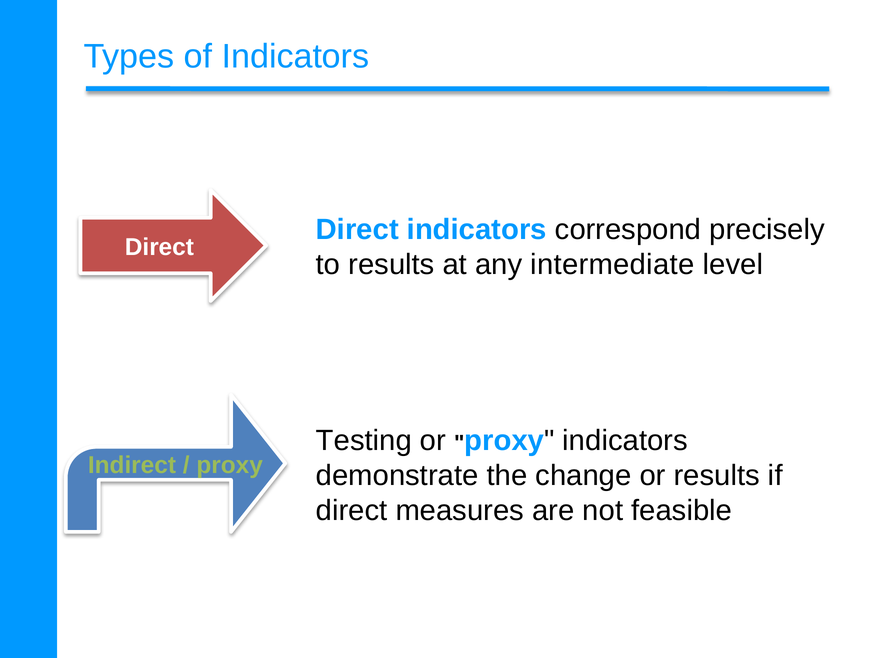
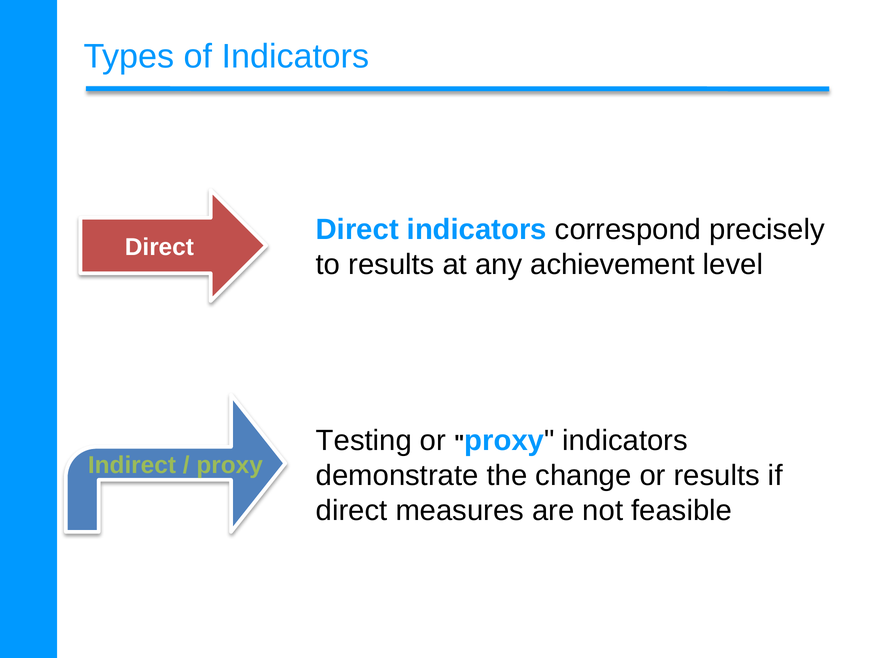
intermediate: intermediate -> achievement (613, 265)
